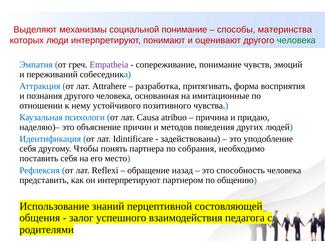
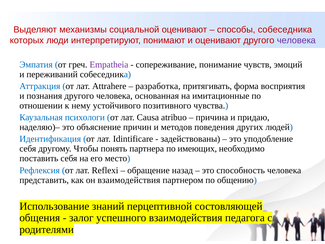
социальной понимание: понимание -> оценивают (184, 30)
способы материнства: материнства -> собеседника (285, 30)
человека colour: green -> purple (296, 40)
собрания: собрания -> имеющих (197, 149)
он интерпретируют: интерпретируют -> взаимодействия (129, 180)
